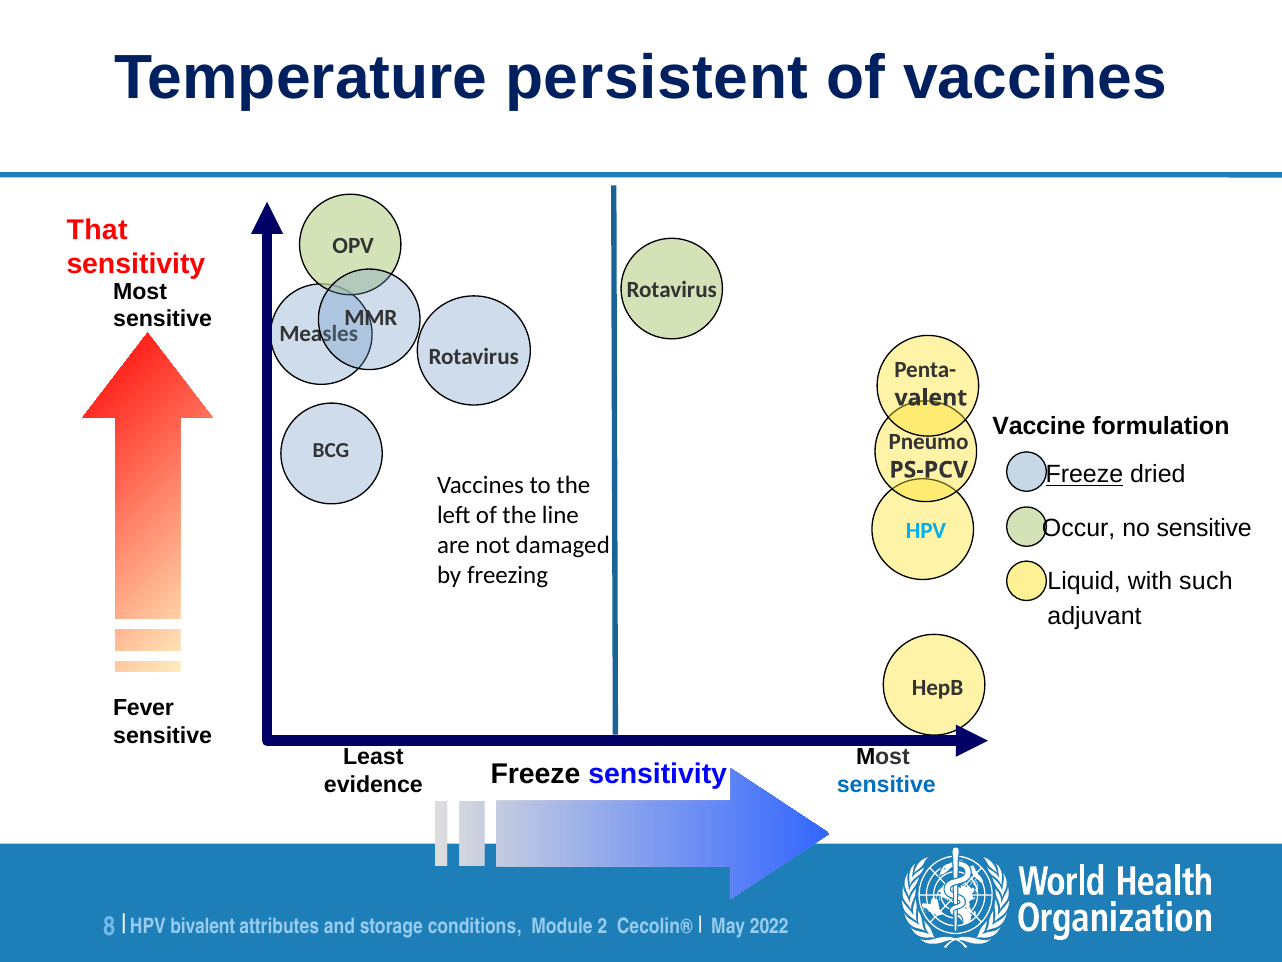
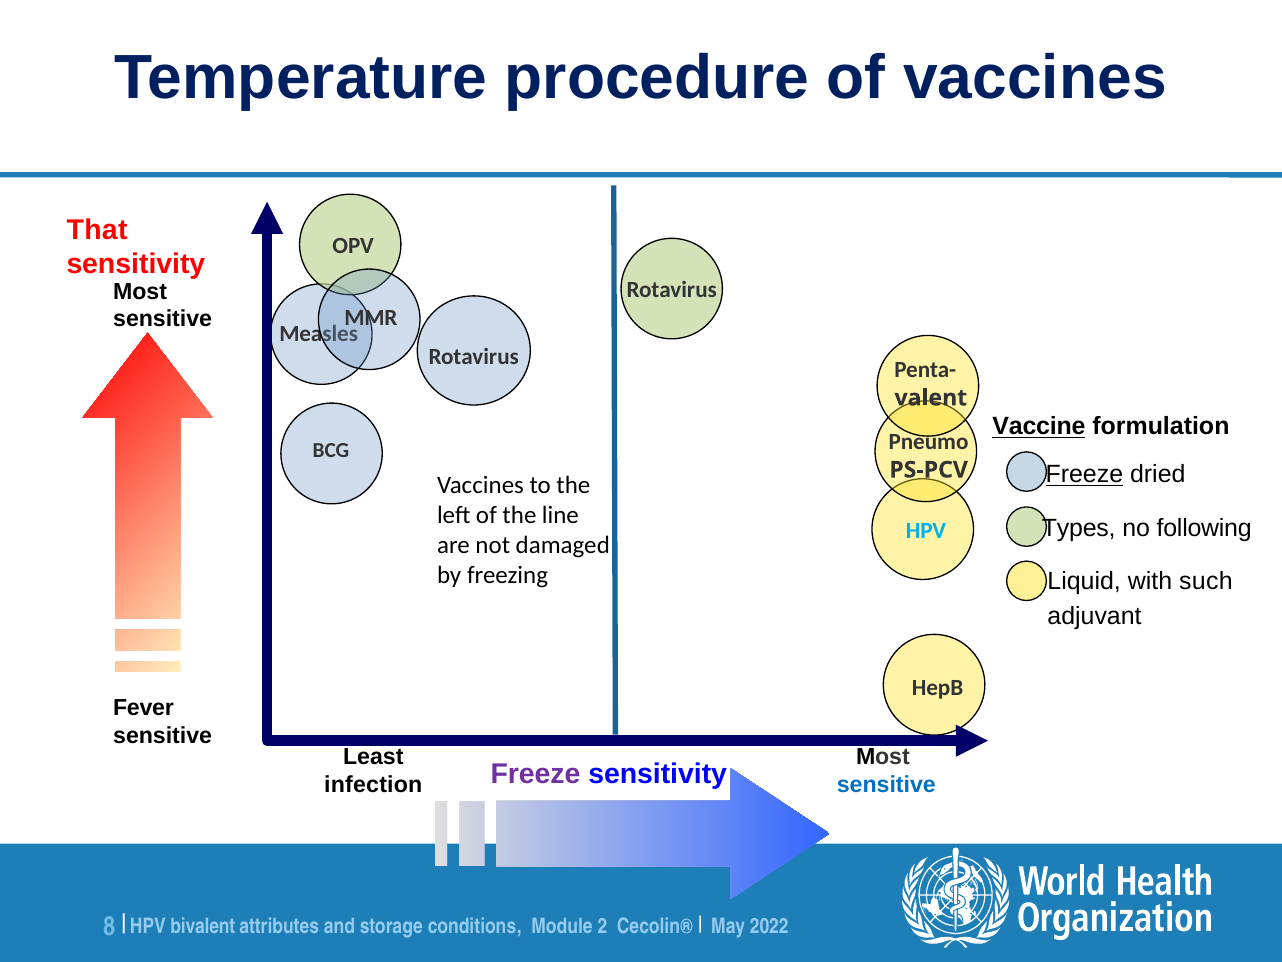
persistent: persistent -> procedure (657, 78)
Vaccine underline: none -> present (1039, 427)
Occur: Occur -> Types (1079, 528)
no sensitive: sensitive -> following (1204, 528)
Freeze colour: black -> purple (535, 774)
evidence: evidence -> infection (373, 784)
